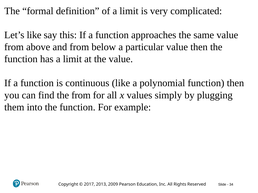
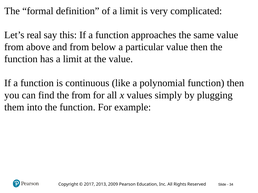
Let’s like: like -> real (34, 35)
